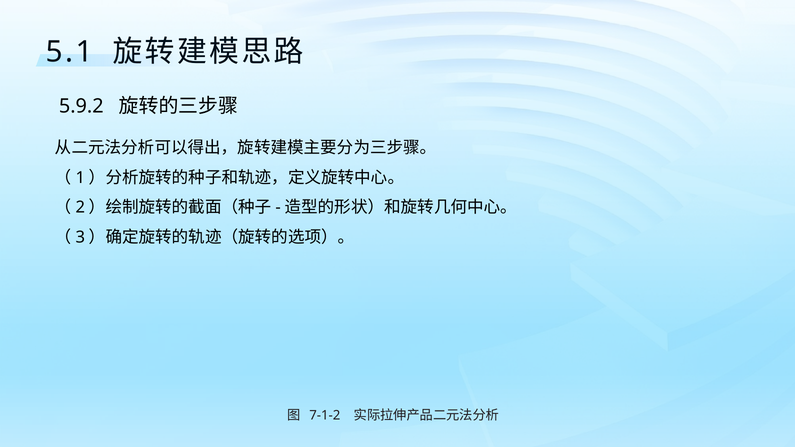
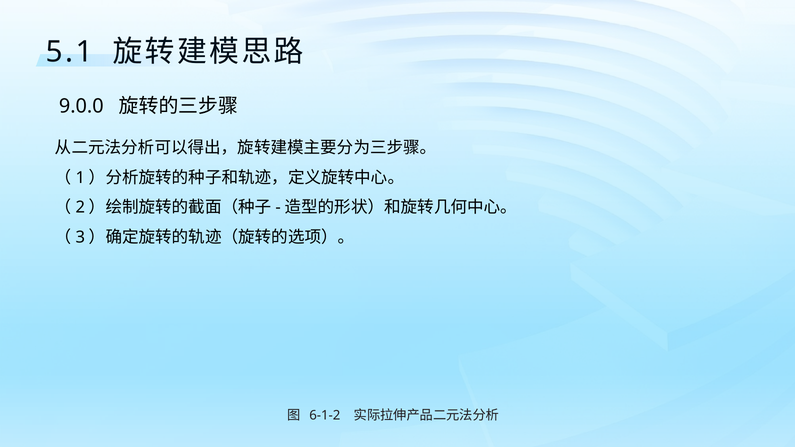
5.9.2: 5.9.2 -> 9.0.0 (81, 106)
7-1-2: 7-1-2 -> 6-1-2 (325, 416)
